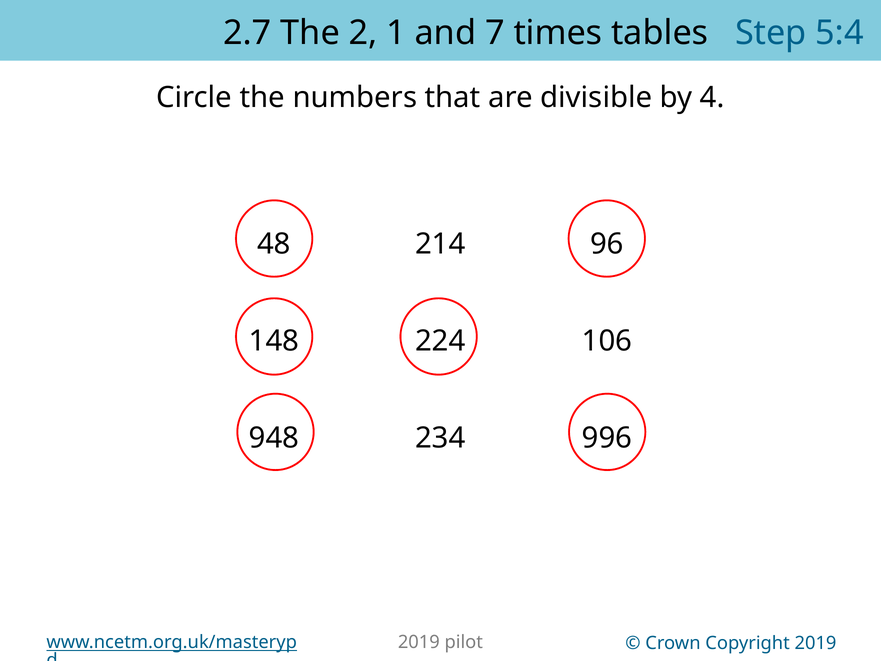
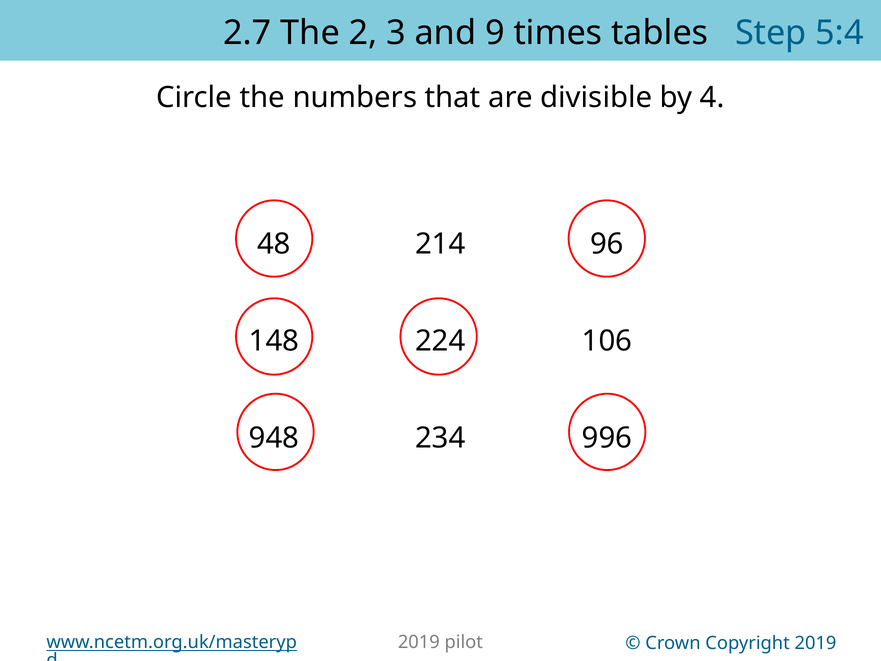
1: 1 -> 3 (396, 33)
7: 7 -> 9 (495, 33)
